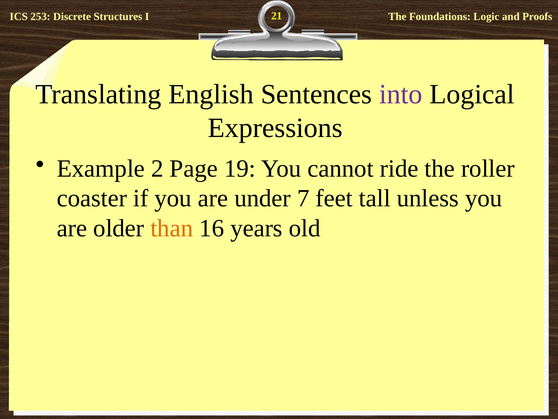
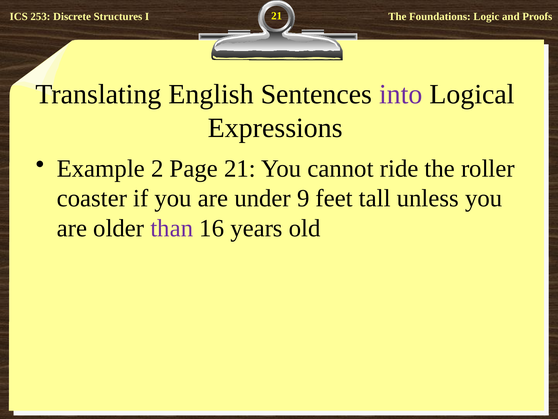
Page 19: 19 -> 21 (240, 168)
7: 7 -> 9 (303, 198)
than colour: orange -> purple (172, 228)
